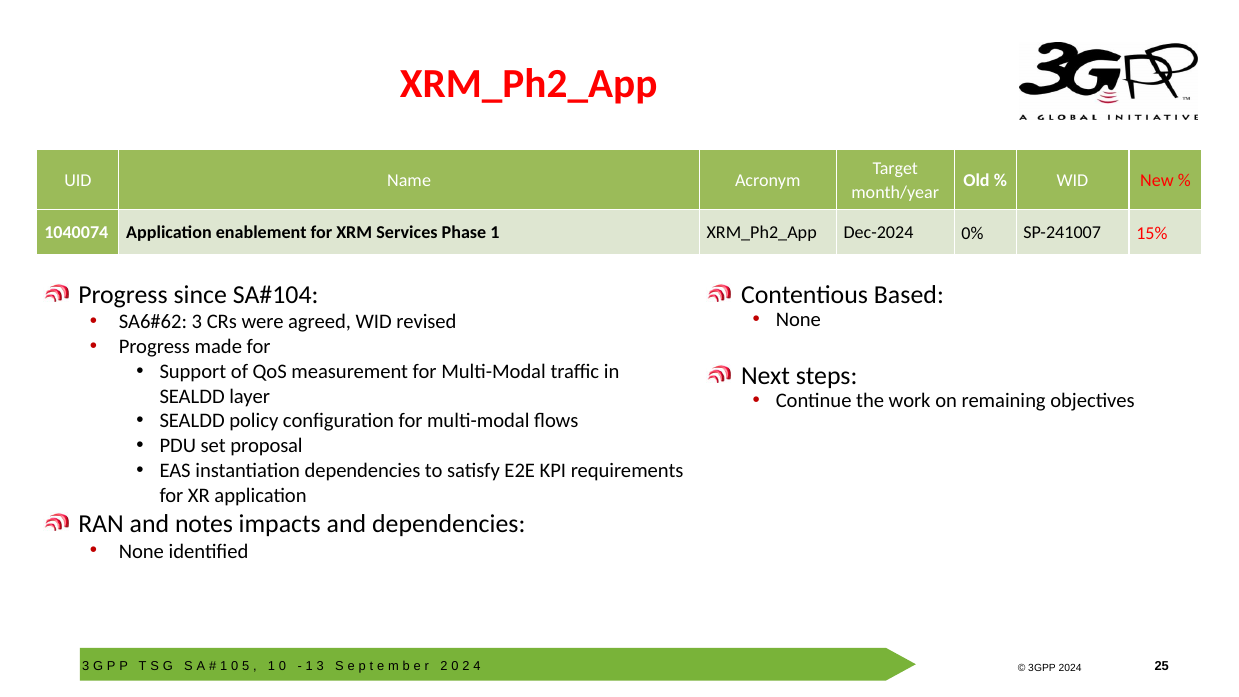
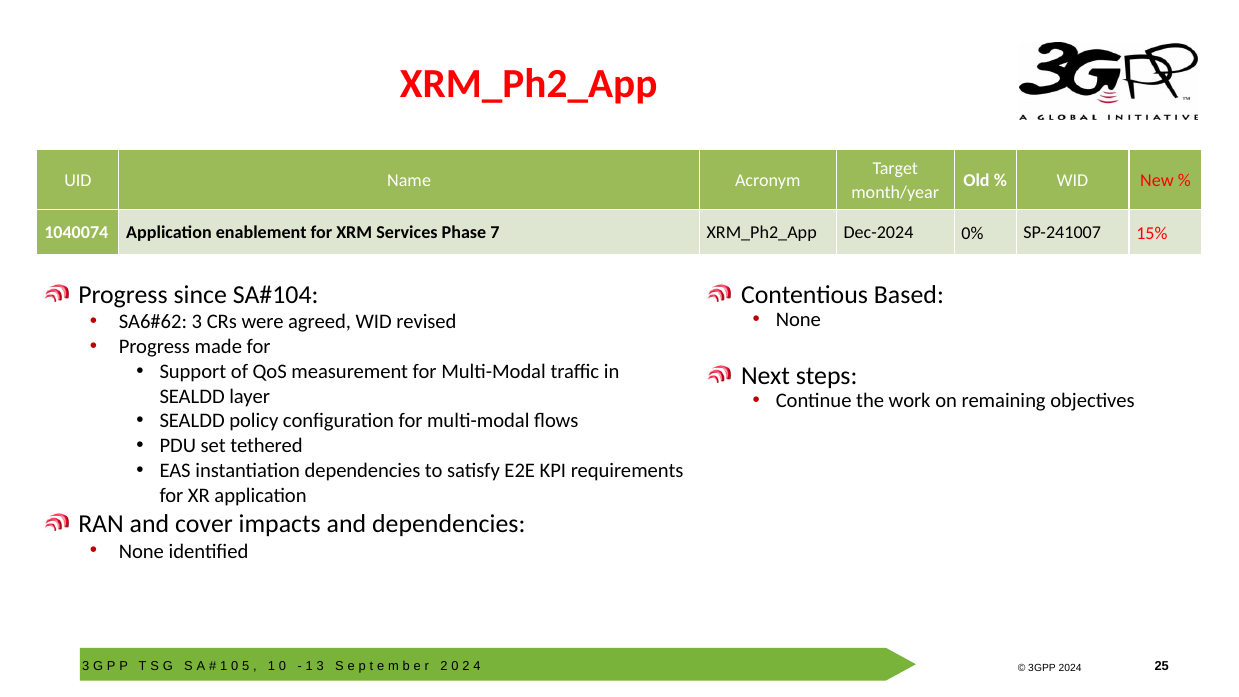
Phase 1: 1 -> 7 (495, 233)
proposal: proposal -> tethered (267, 446)
notes: notes -> cover (204, 524)
